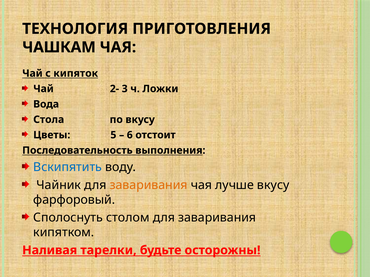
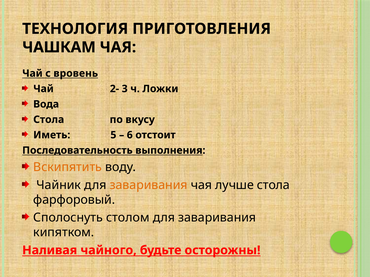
кипяток: кипяток -> вровень (76, 73)
Цветы: Цветы -> Иметь (52, 135)
Вскипятить colour: blue -> orange (68, 167)
лучше вкусу: вкусу -> стола (273, 185)
тарелки: тарелки -> чайного (109, 251)
